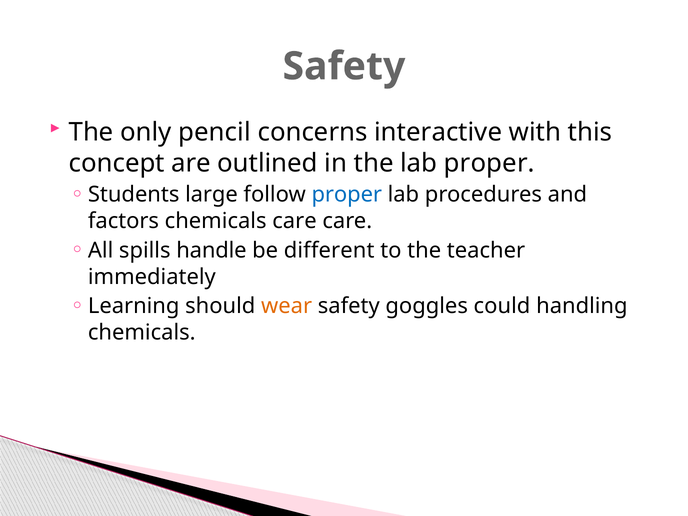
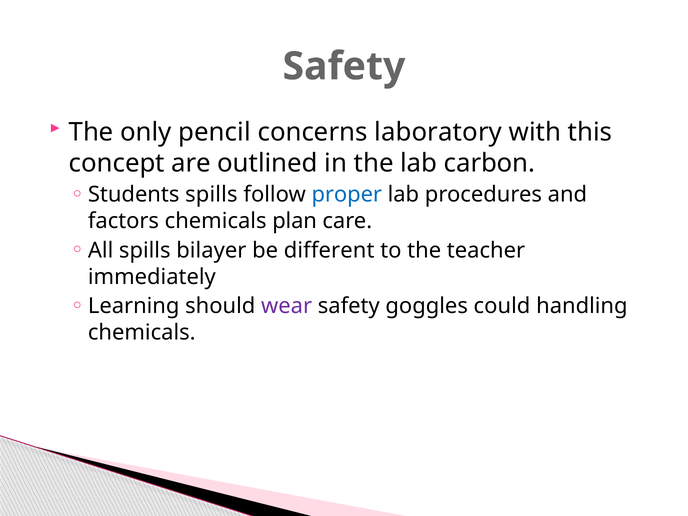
interactive: interactive -> laboratory (438, 132)
lab proper: proper -> carbon (489, 163)
Students large: large -> spills (211, 195)
chemicals care: care -> plan (295, 221)
handle: handle -> bilayer (211, 250)
wear colour: orange -> purple (287, 306)
